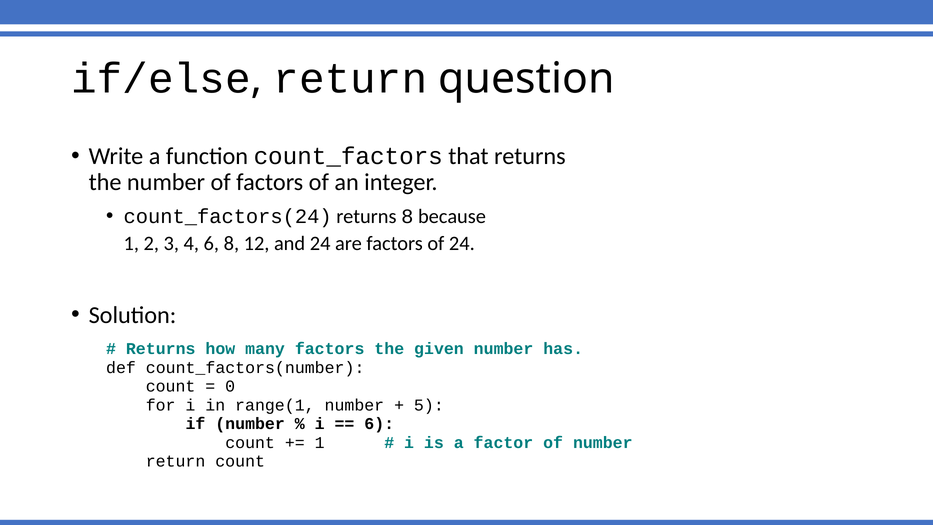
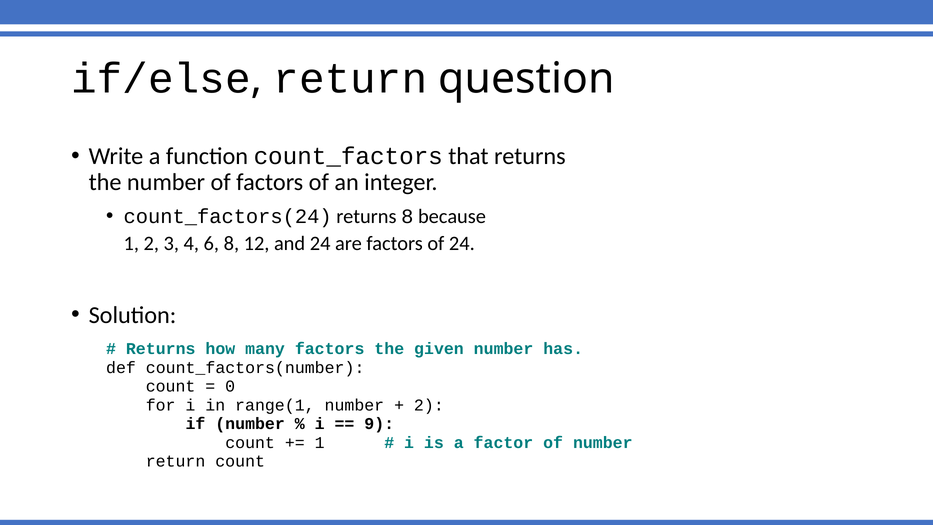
5: 5 -> 2 (429, 405)
6: 6 -> 9 (379, 424)
